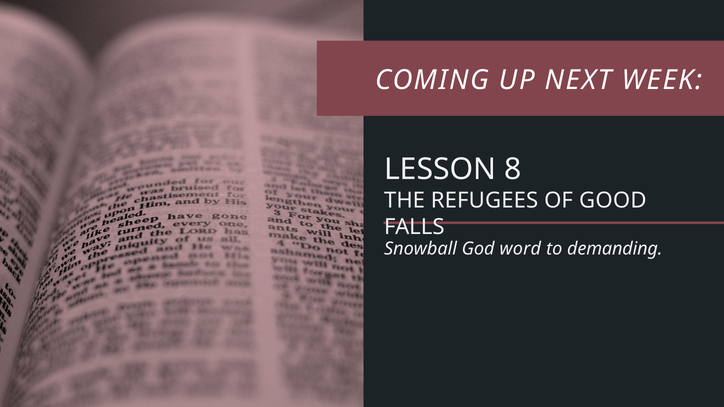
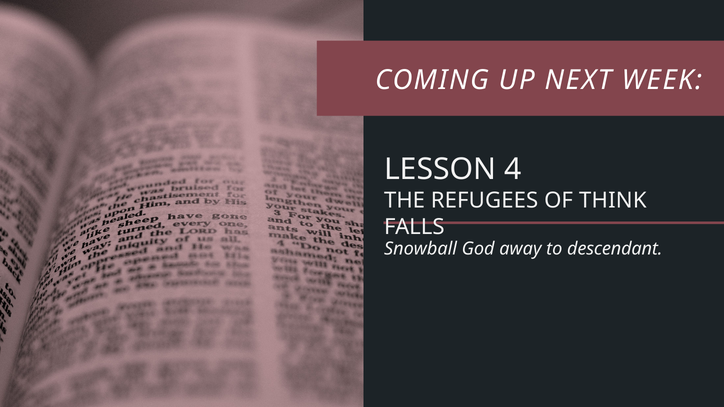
8: 8 -> 4 (513, 170)
GOOD: GOOD -> THINK (613, 200)
word: word -> away (520, 249)
demanding: demanding -> descendant (615, 249)
